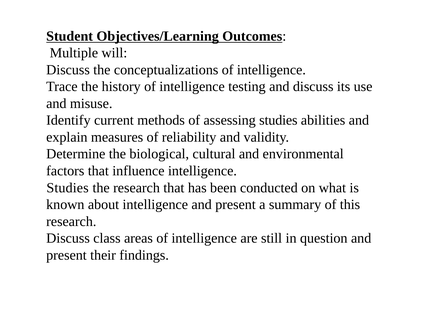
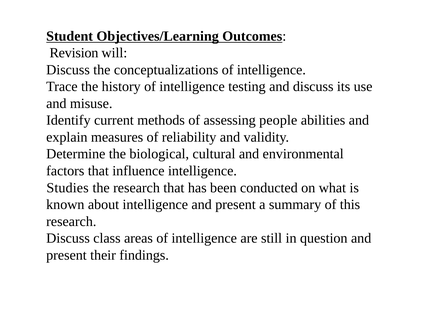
Multiple: Multiple -> Revision (74, 53)
assessing studies: studies -> people (278, 120)
